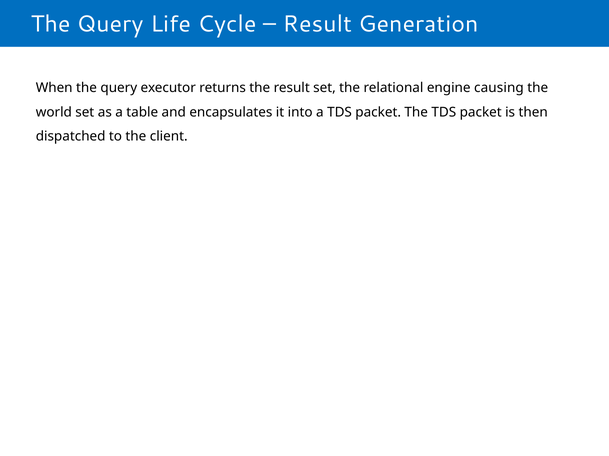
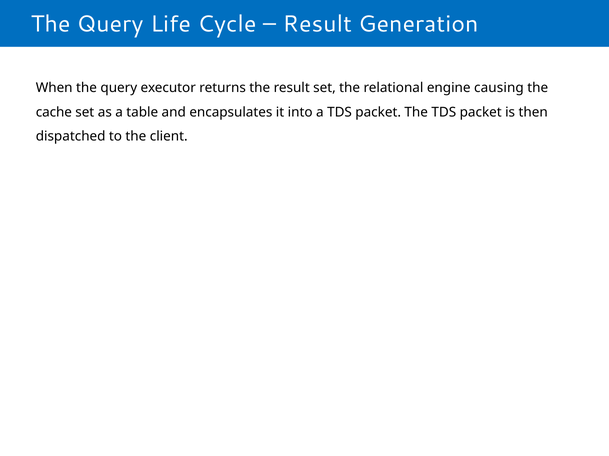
world: world -> cache (54, 112)
